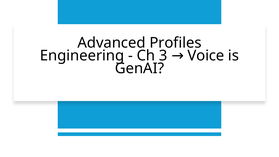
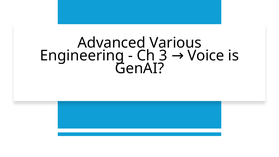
Profiles: Profiles -> Various (175, 43)
